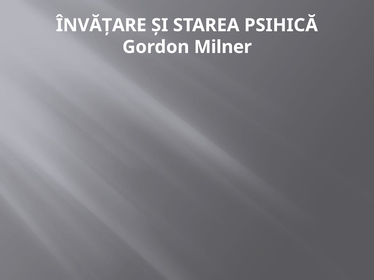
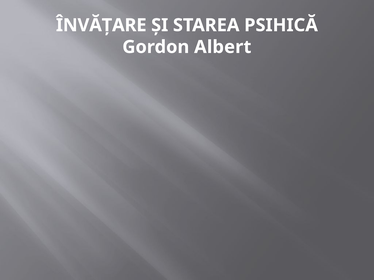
Milner: Milner -> Albert (223, 47)
